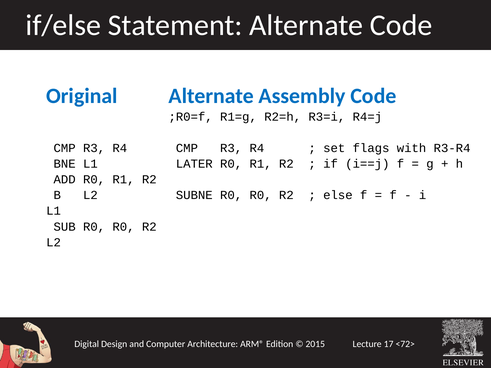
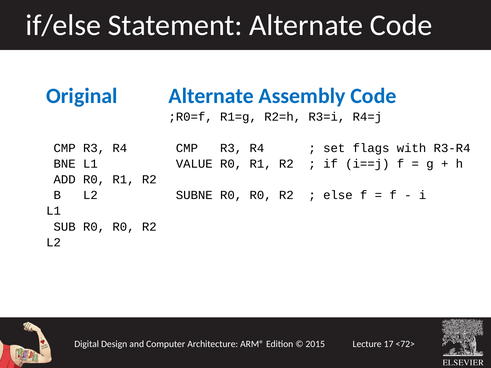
LATER: LATER -> VALUE (194, 164)
